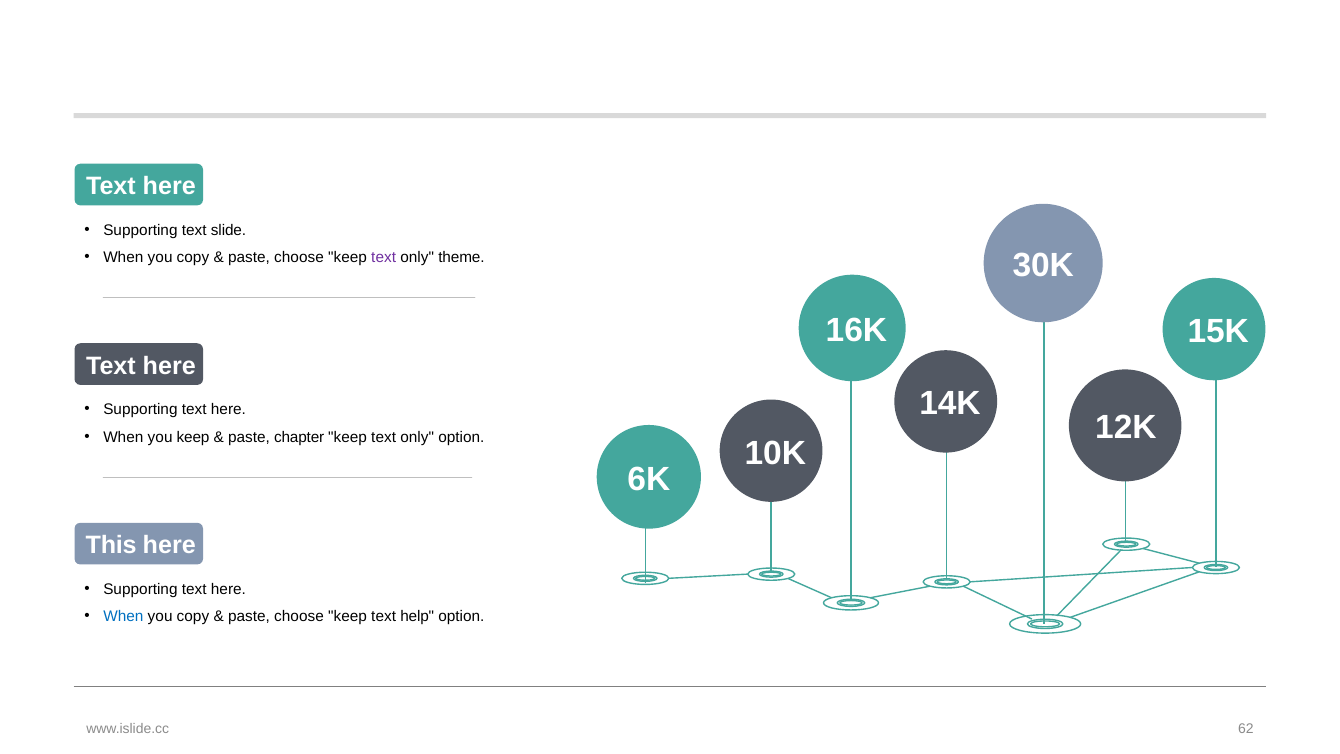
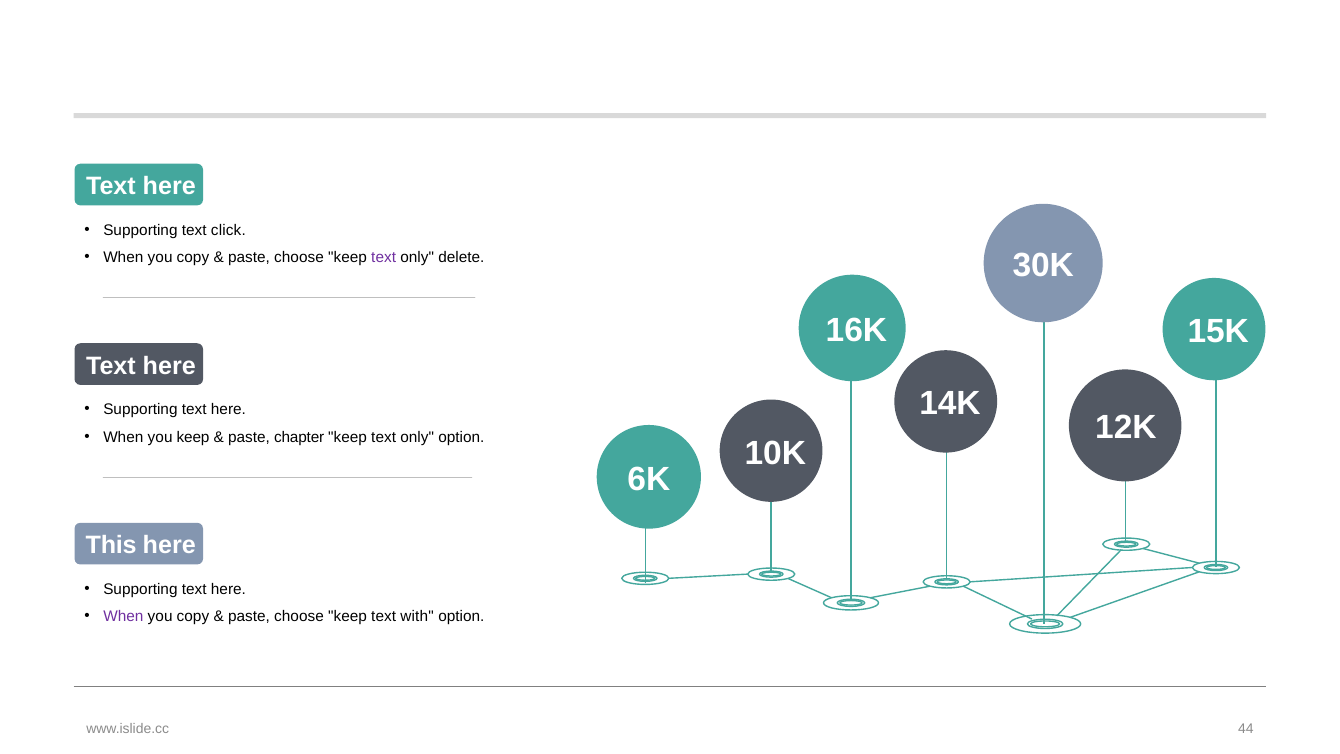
slide: slide -> click (228, 230)
theme: theme -> delete (461, 258)
When colour: blue -> purple (123, 617)
help: help -> with (417, 617)
62: 62 -> 44 (1246, 728)
